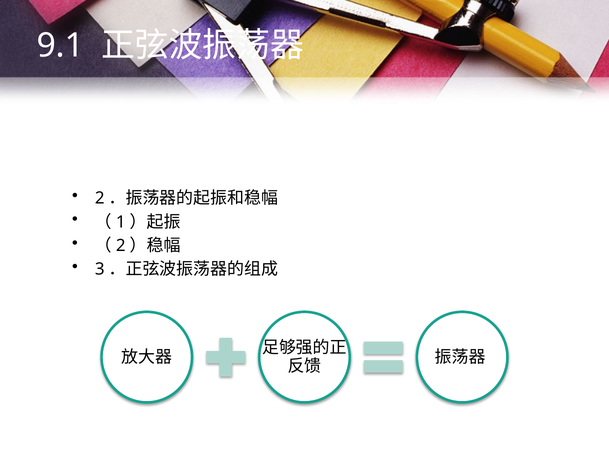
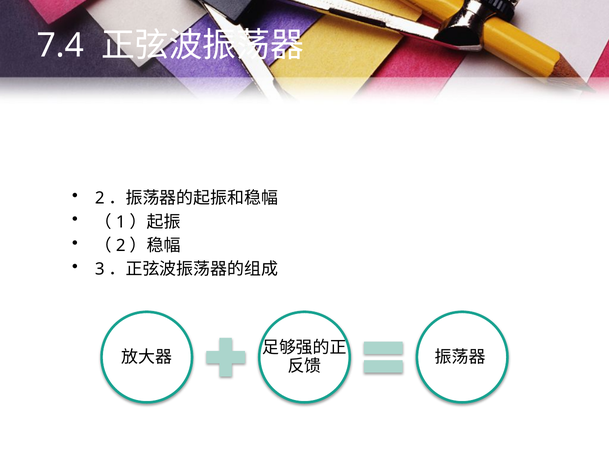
9.1: 9.1 -> 7.4 (60, 46)
